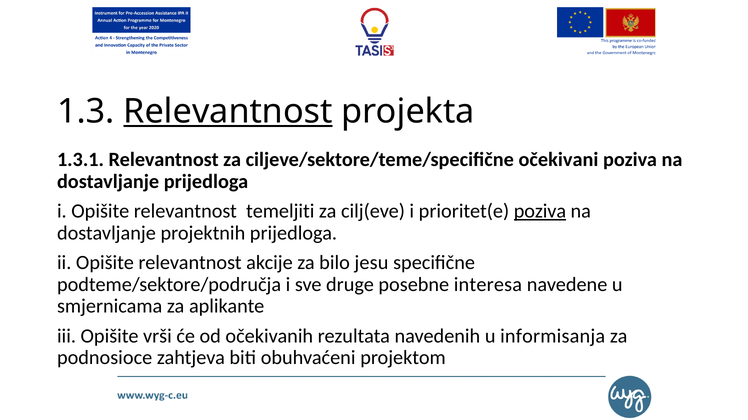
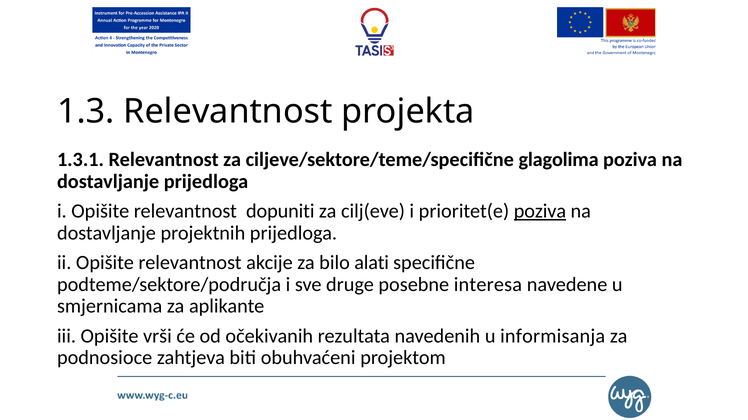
Relevantnost underline: present -> none (228, 111)
očekivani: očekivani -> glagolima (559, 160)
temeljiti: temeljiti -> dopuniti (280, 212)
jesu: jesu -> alati (372, 263)
